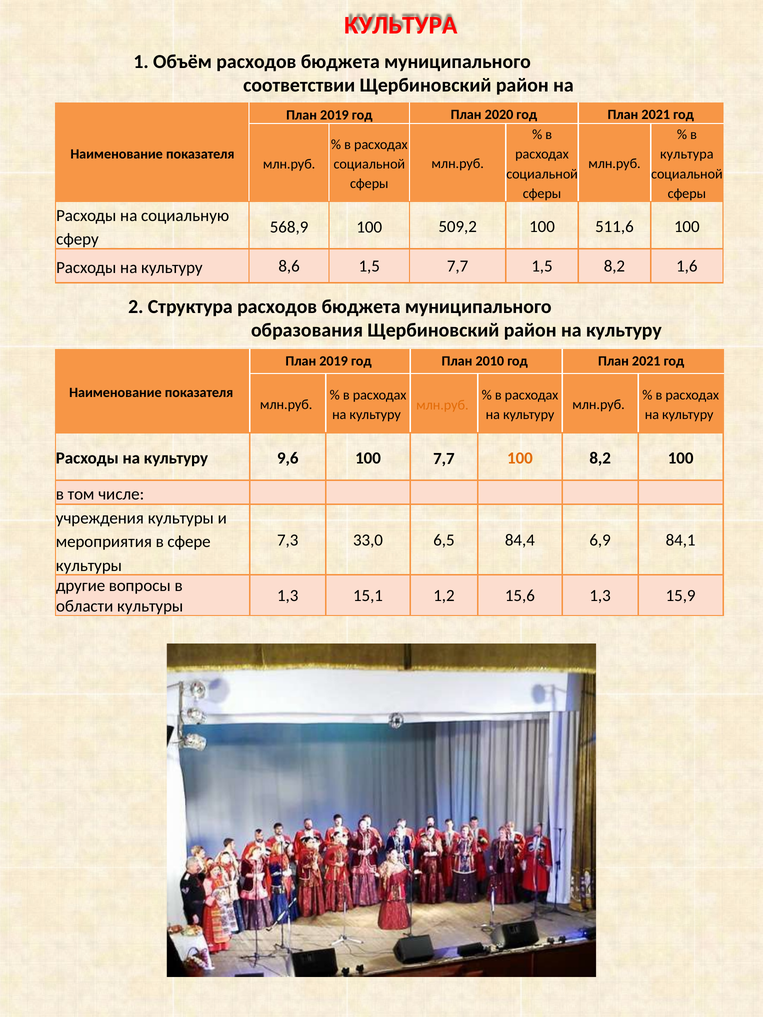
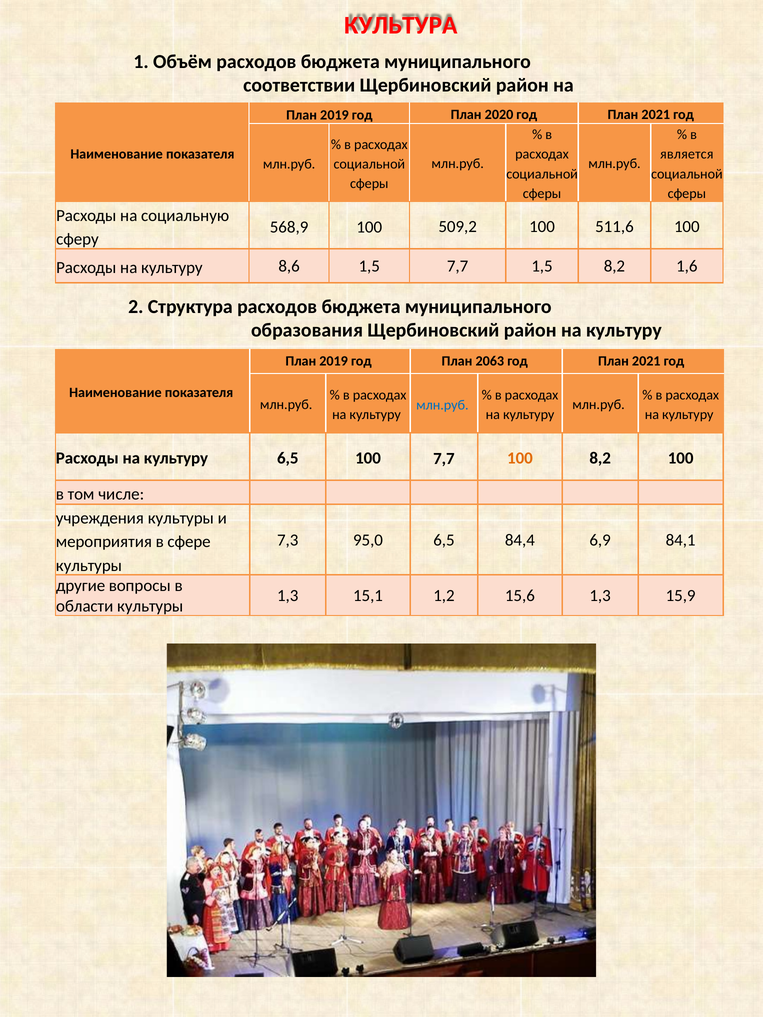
культура: культура -> является (687, 154)
2010: 2010 -> 2063 (490, 361)
млн.руб colour: orange -> blue (442, 405)
культуру 9,6: 9,6 -> 6,5 (288, 458)
33,0: 33,0 -> 95,0 (368, 540)
